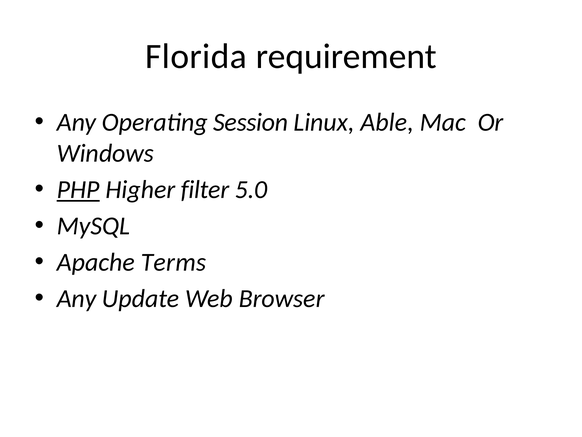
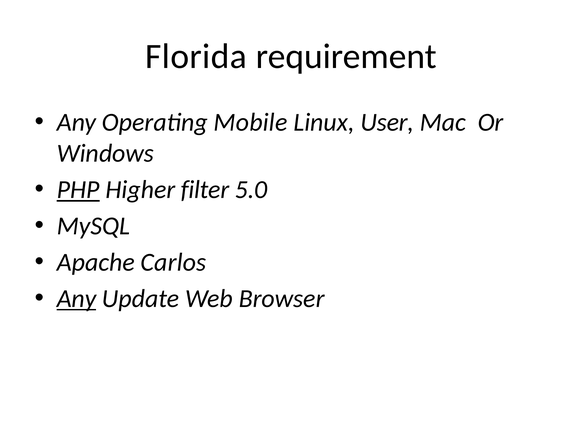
Session: Session -> Mobile (250, 122)
Able: Able -> User (387, 122)
Terms: Terms -> Carlos (174, 262)
Any underline: none -> present (76, 298)
